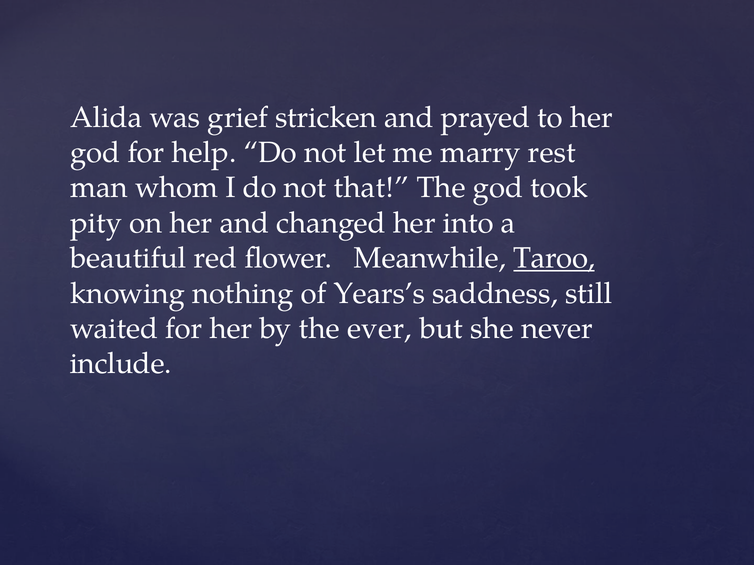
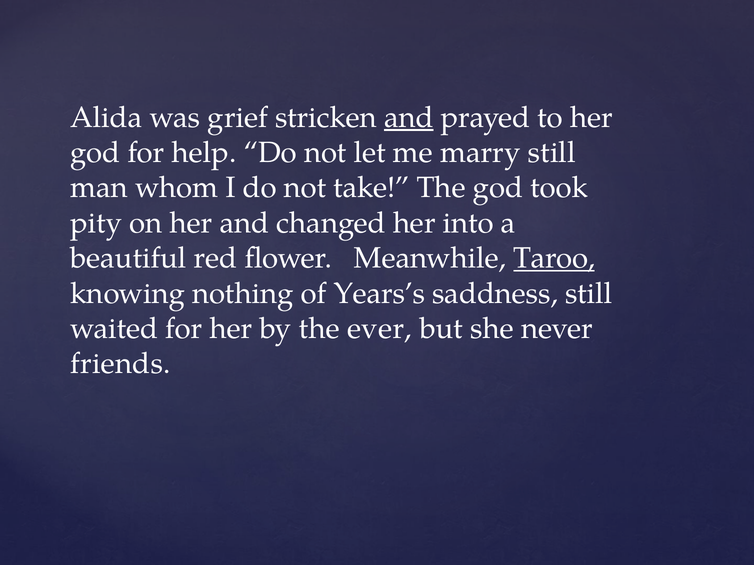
and underline: none -> present (409, 118)
marry rest: rest -> still (552, 153)
that: that -> take (371, 188)
include: include -> friends (120, 364)
